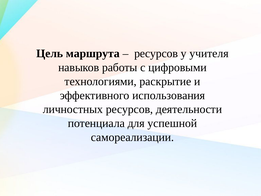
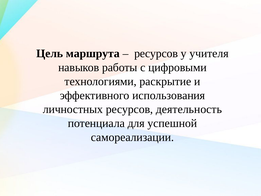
деятельности: деятельности -> деятельность (189, 109)
